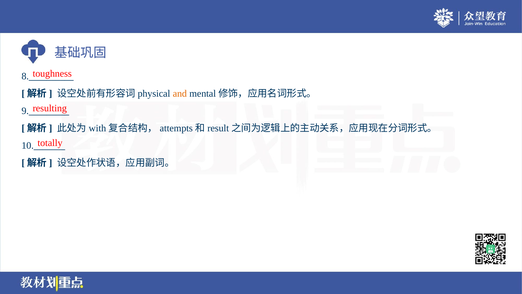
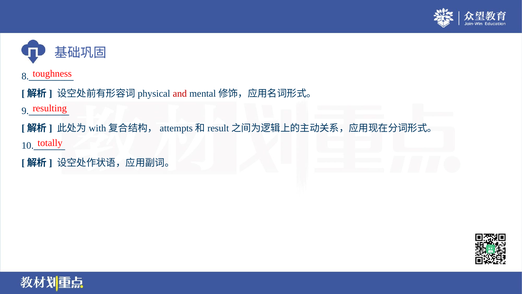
and colour: orange -> red (180, 93)
